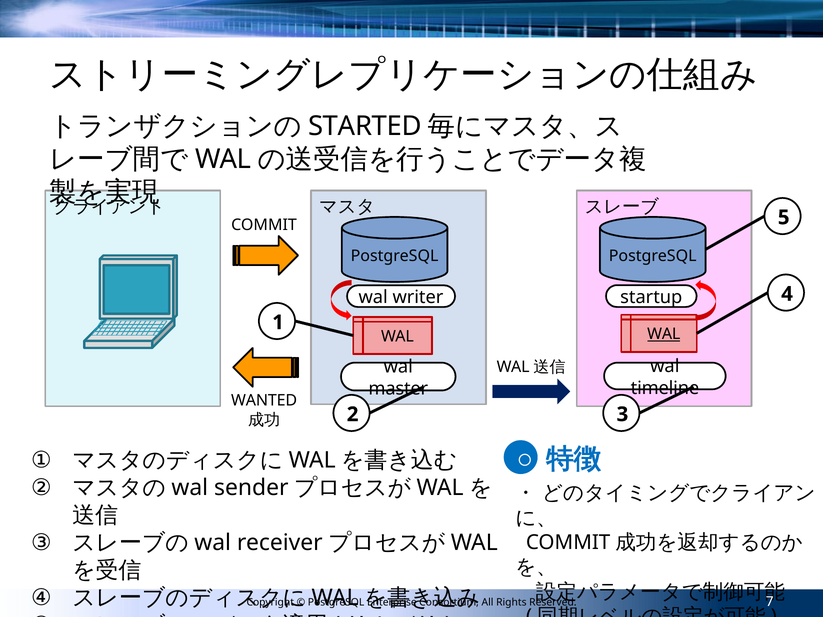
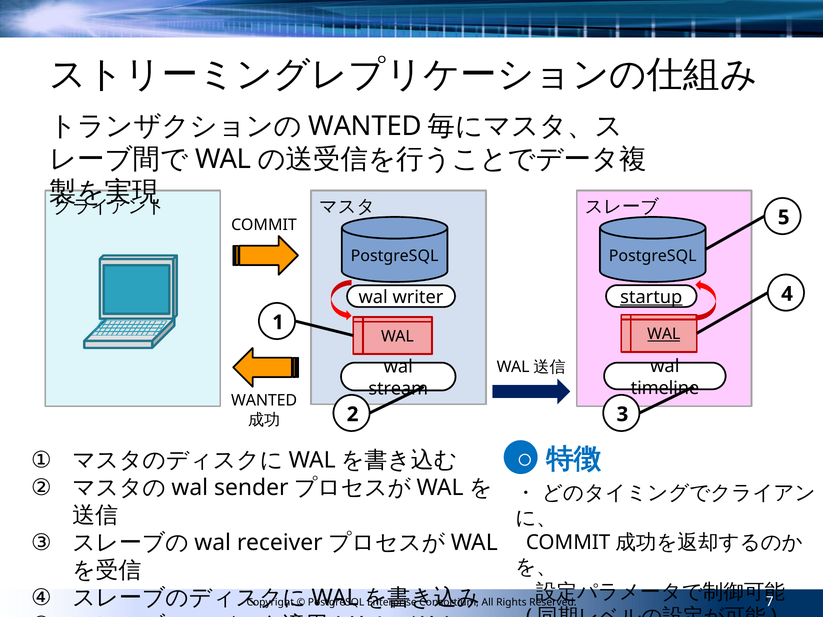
STARTED: STARTED -> WANTED (365, 126)
startup underline: none -> present (651, 297)
master: master -> stream (398, 389)
